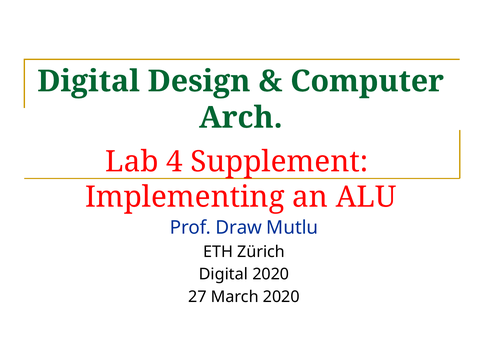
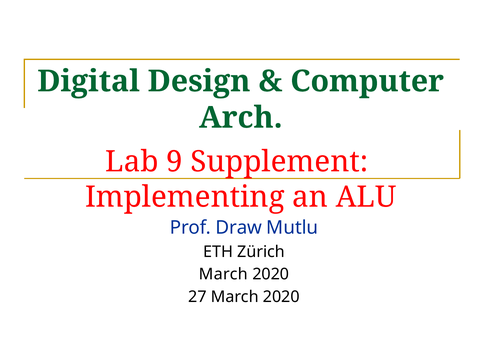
4: 4 -> 9 (174, 162)
Digital: Digital -> March (223, 274)
